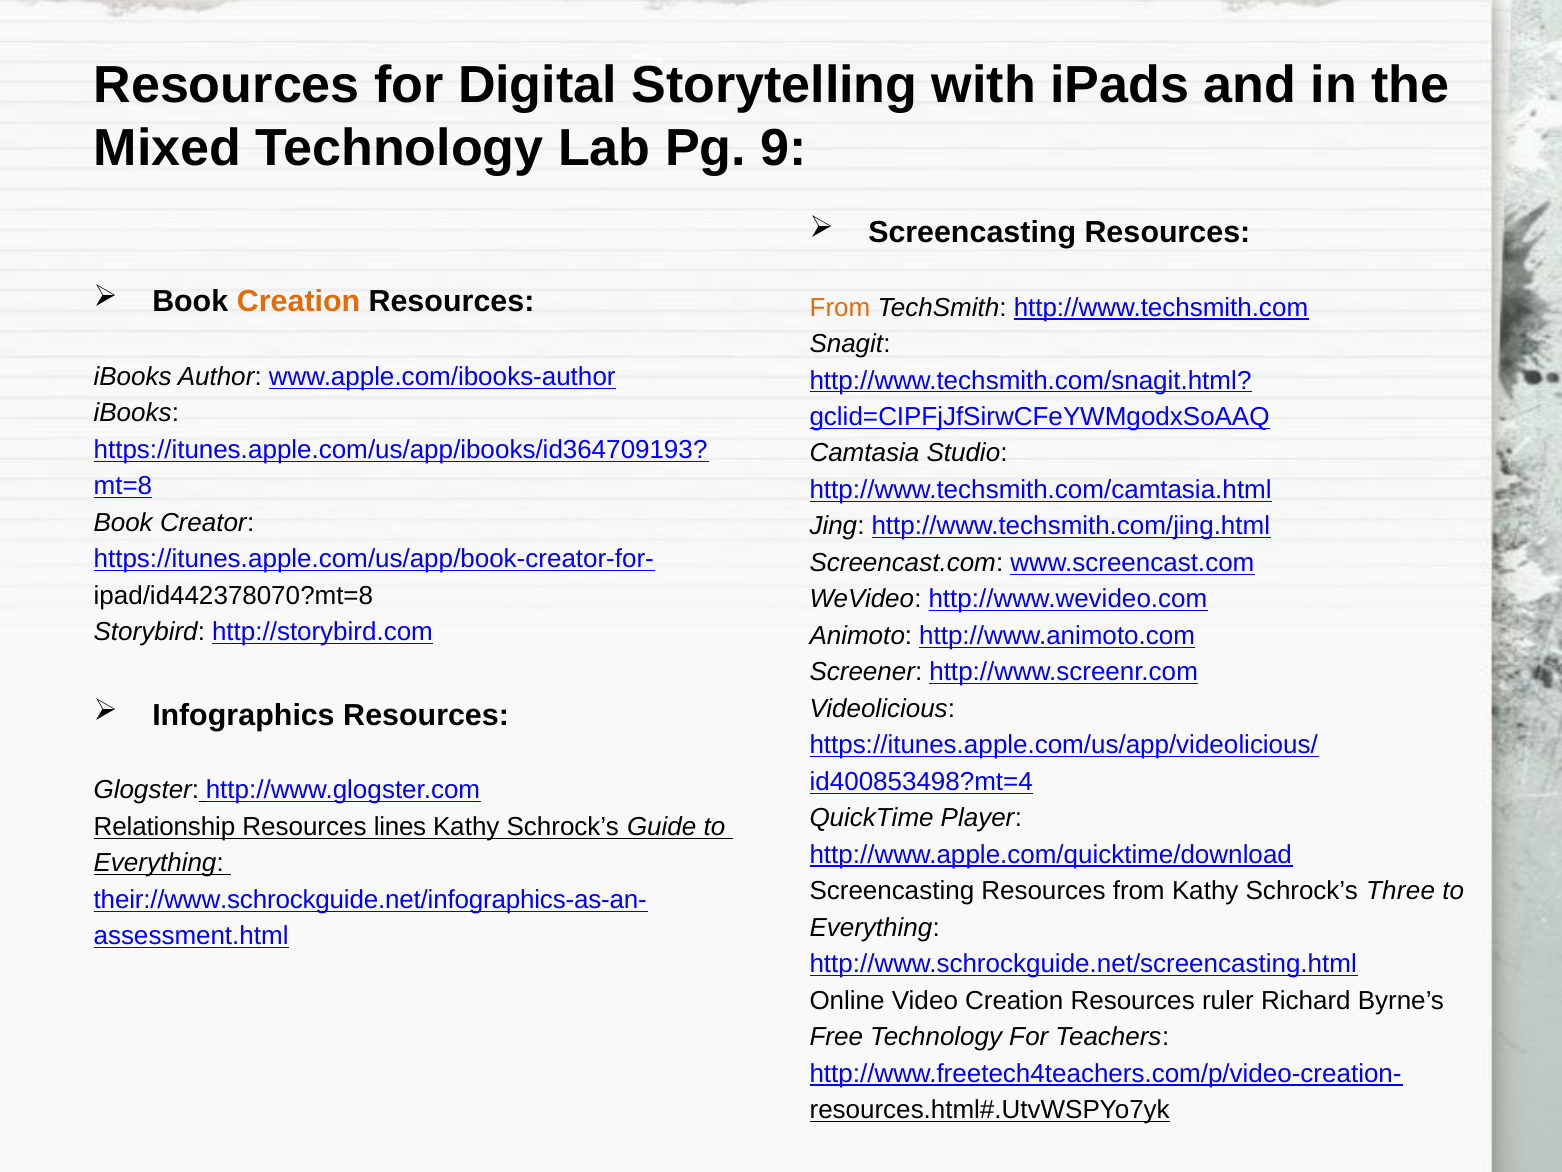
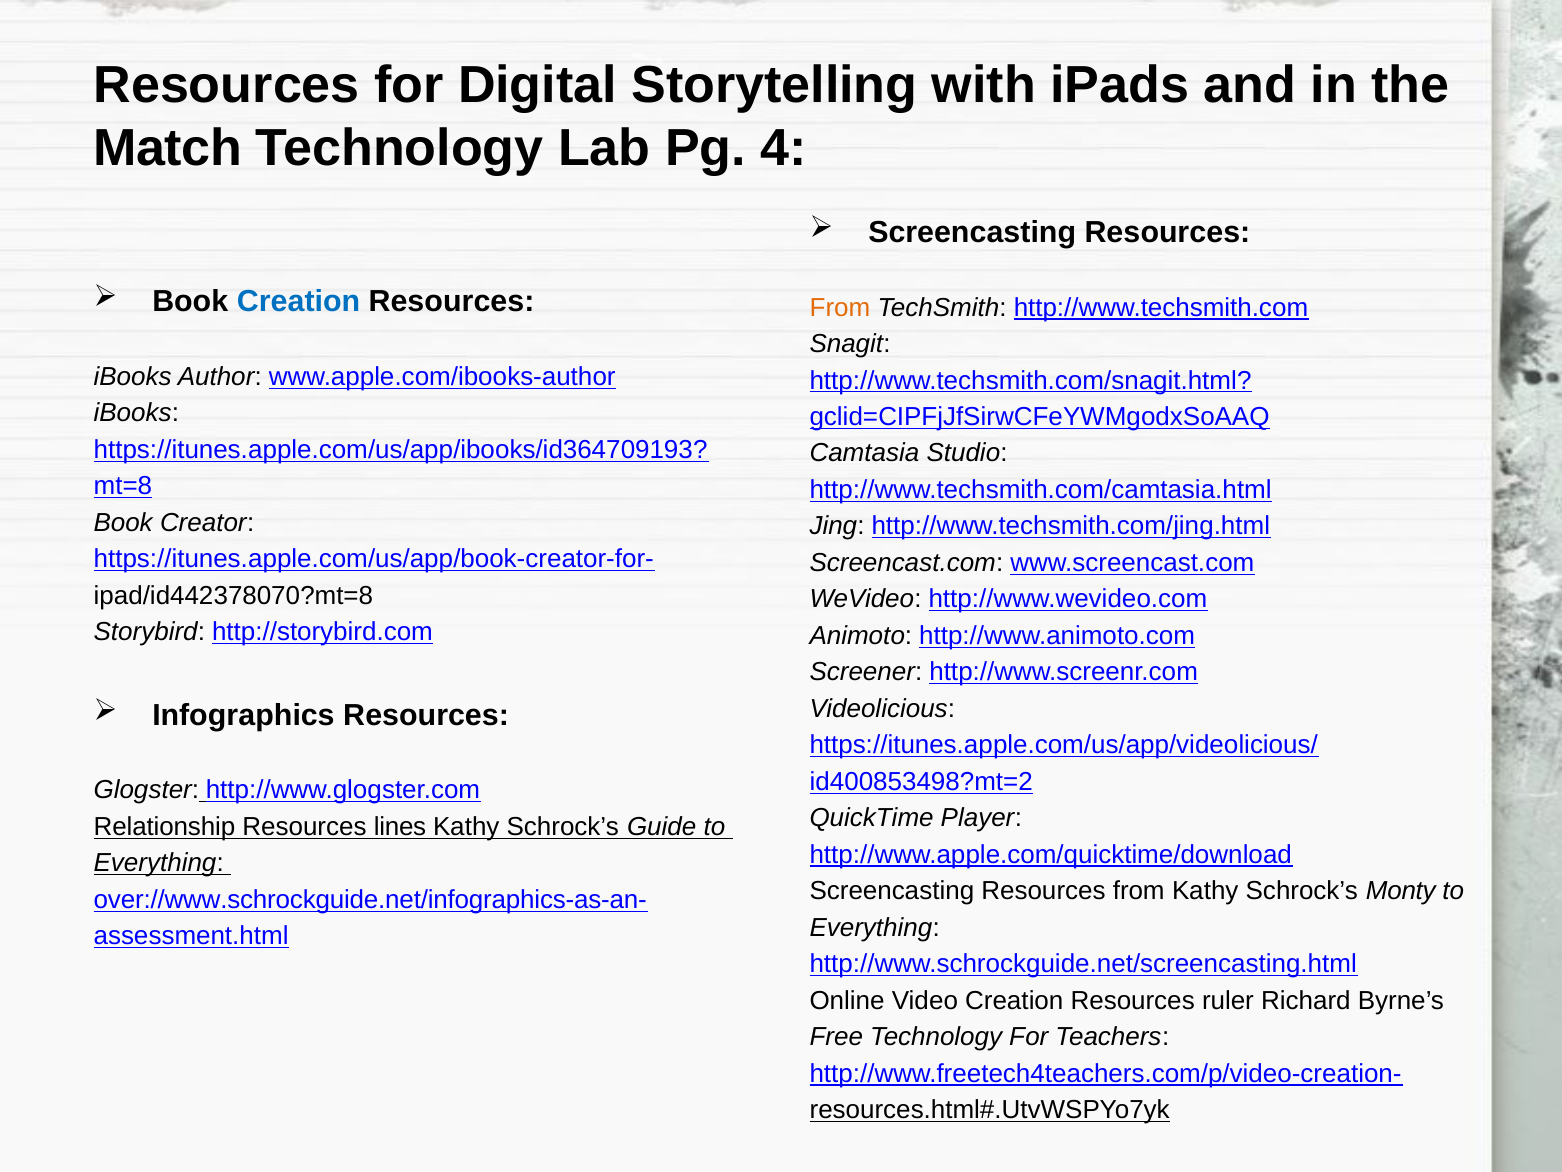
Mixed: Mixed -> Match (168, 148)
9: 9 -> 4 (784, 148)
Creation colour: orange -> blue (299, 302)
id400853498?mt=4: id400853498?mt=4 -> id400853498?mt=2 (921, 781)
Three: Three -> Monty (1401, 891)
their://www.schrockguide.net/infographics-as-an-: their://www.schrockguide.net/infographics-as-an- -> over://www.schrockguide.net/infographics-as-an- (370, 899)
